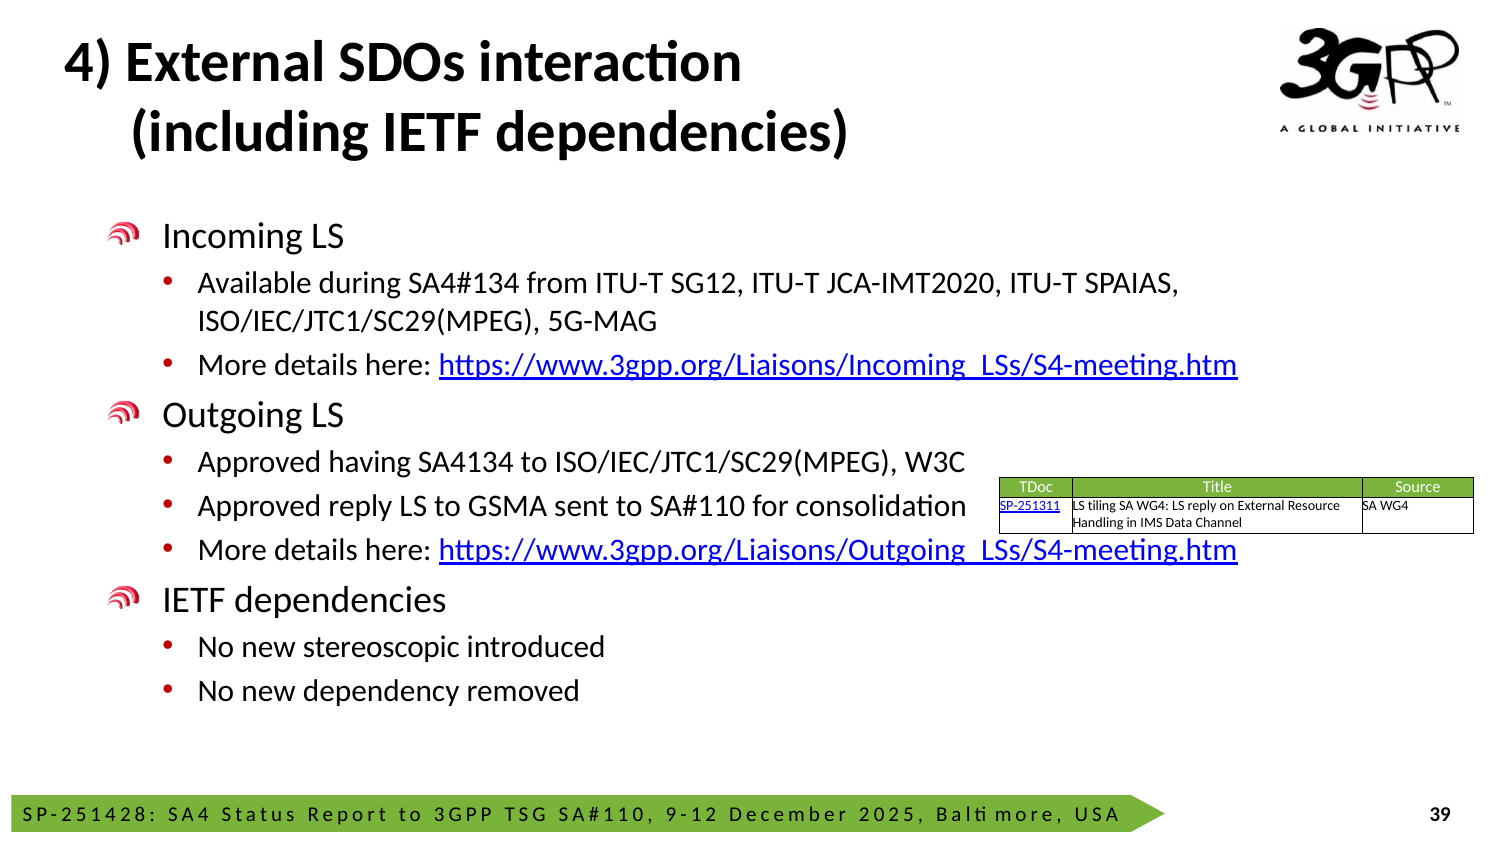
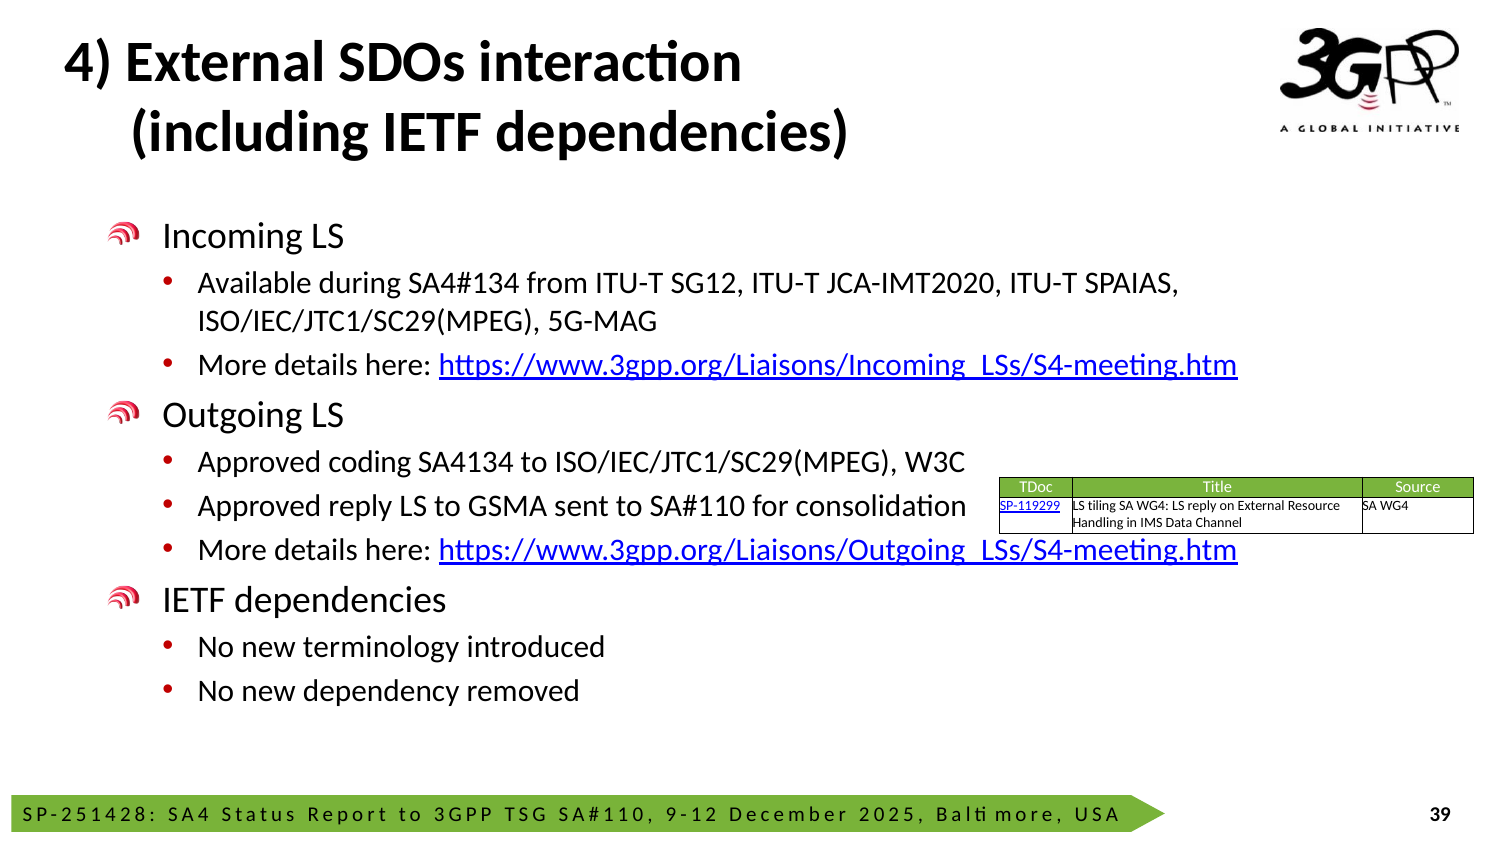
having: having -> coding (370, 462)
SP-251311: SP-251311 -> SP-119299 (1030, 506)
stereoscopic: stereoscopic -> terminology (381, 647)
